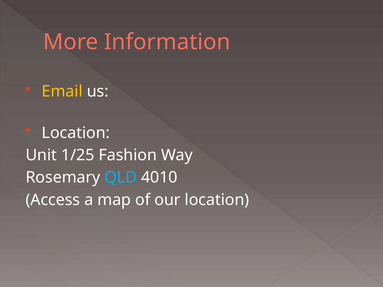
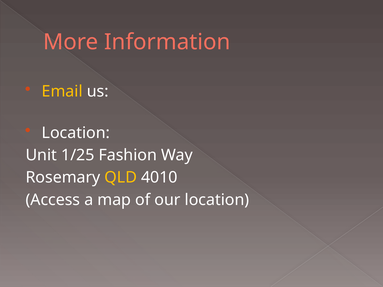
QLD colour: light blue -> yellow (121, 178)
